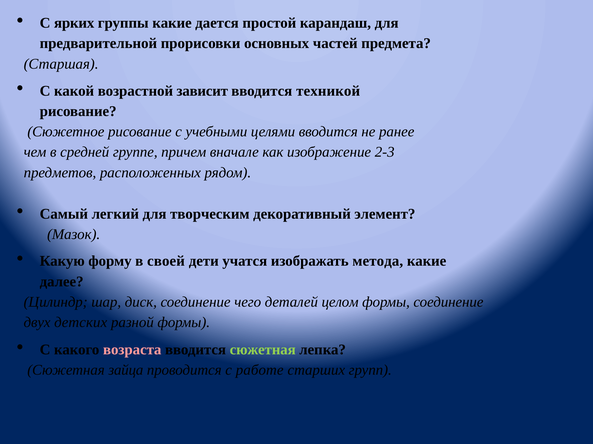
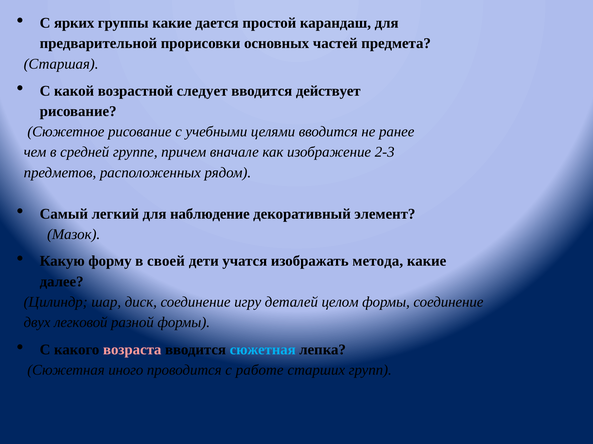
зависит: зависит -> следует (202, 91)
техникой: техникой -> действует (328, 91)
творческим: творческим -> наблюдение (210, 214)
чего: чего -> игру (248, 302)
детских: детских -> легковой (81, 323)
сюжетная colour: light green -> light blue (263, 350)
зайца: зайца -> иного (126, 371)
